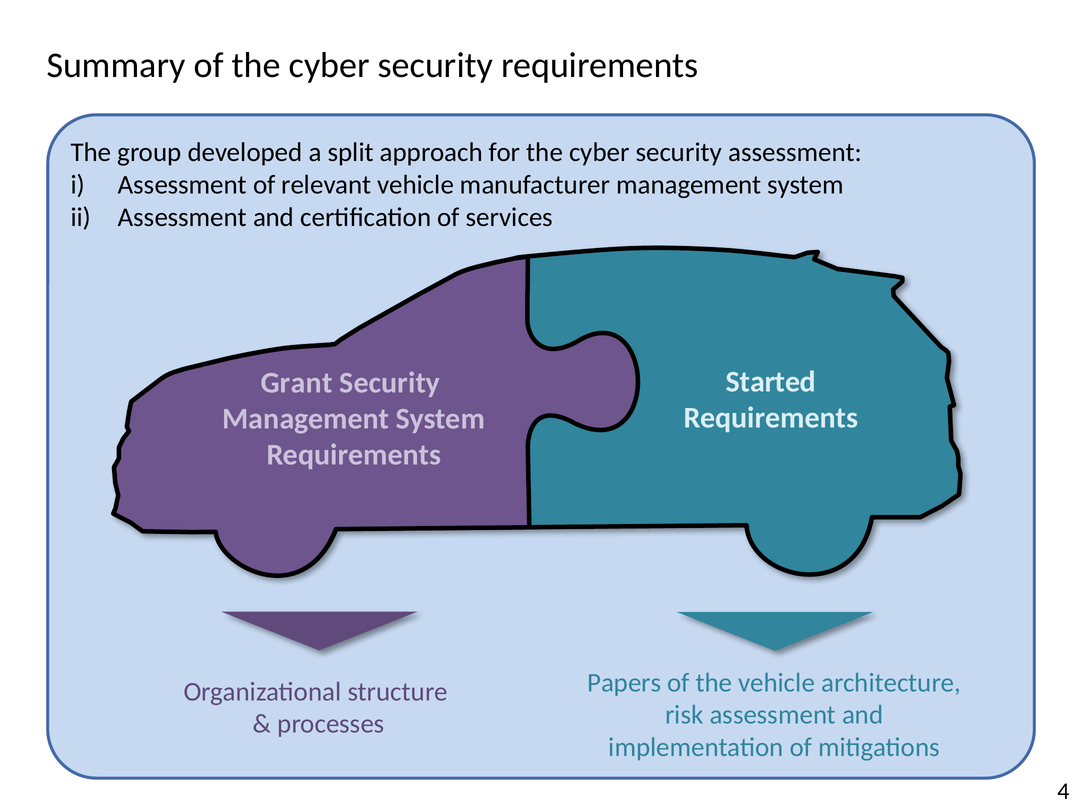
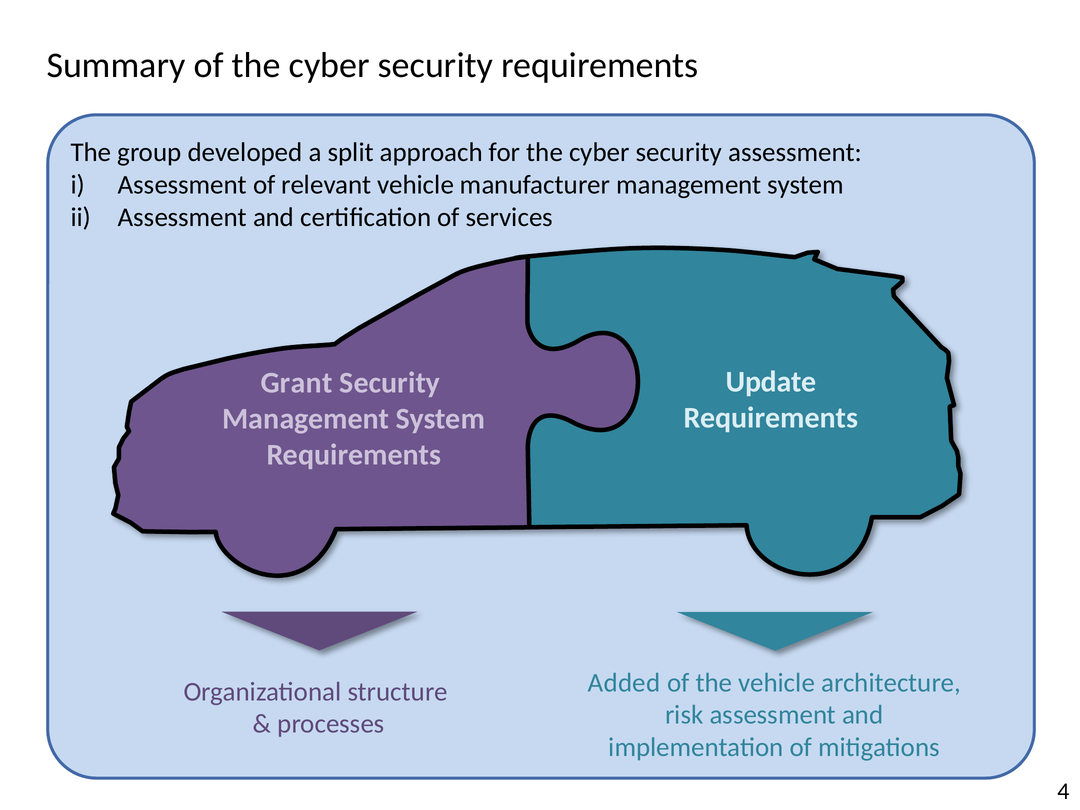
Started: Started -> Update (771, 382)
Papers: Papers -> Added (624, 683)
